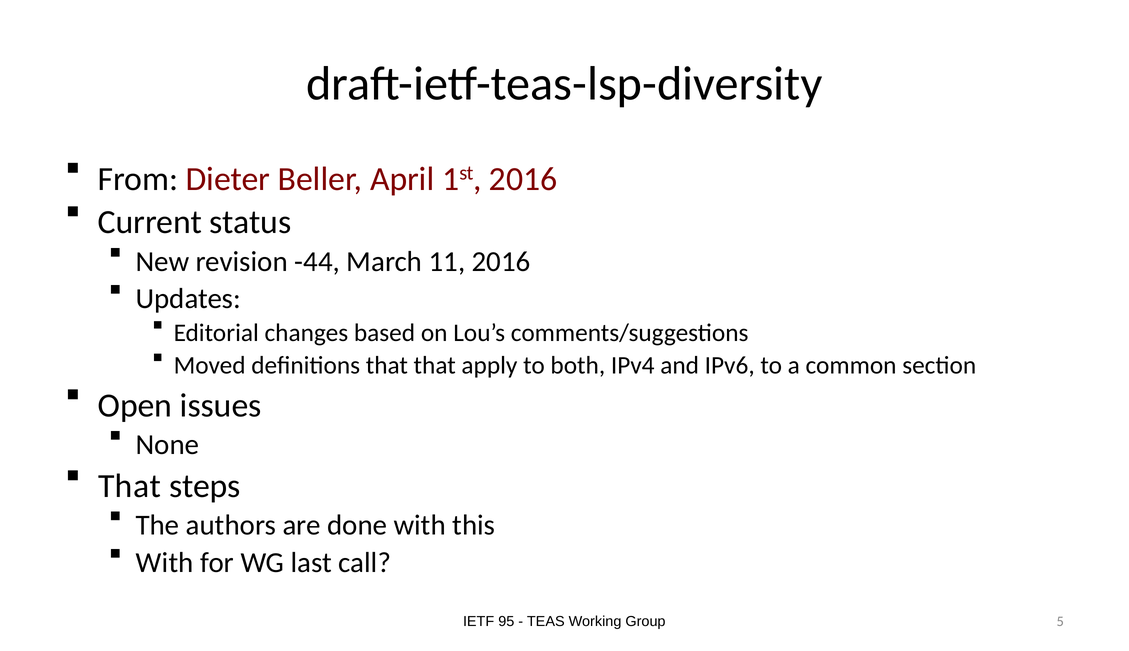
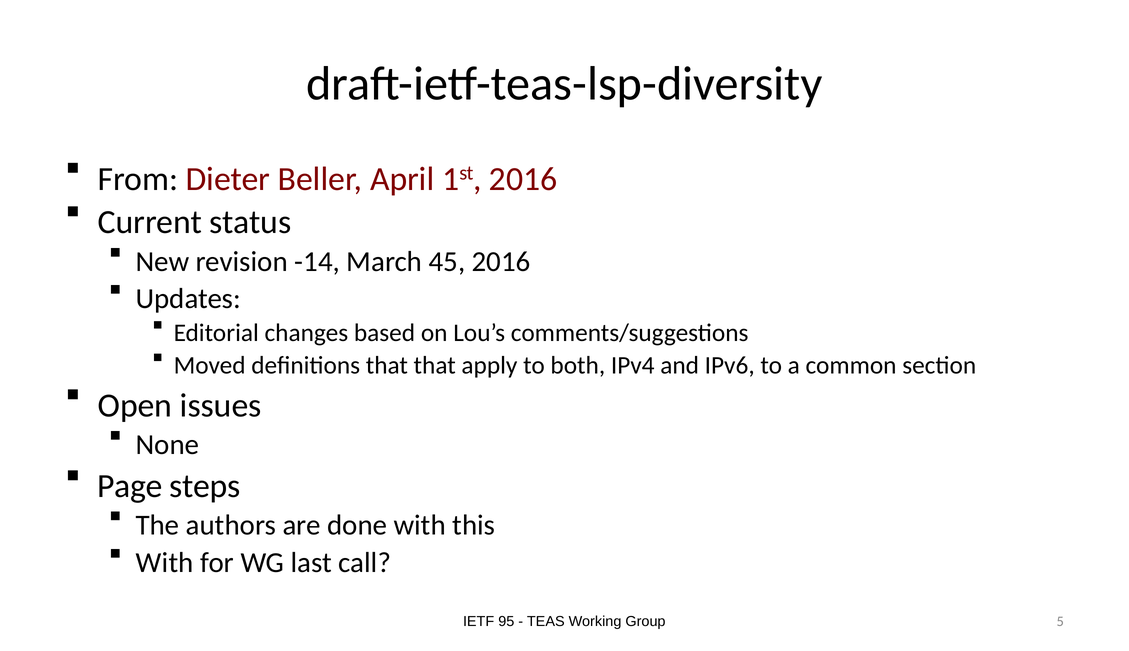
-44: -44 -> -14 (317, 262)
11: 11 -> 45 (447, 262)
That: That -> Page (130, 486)
